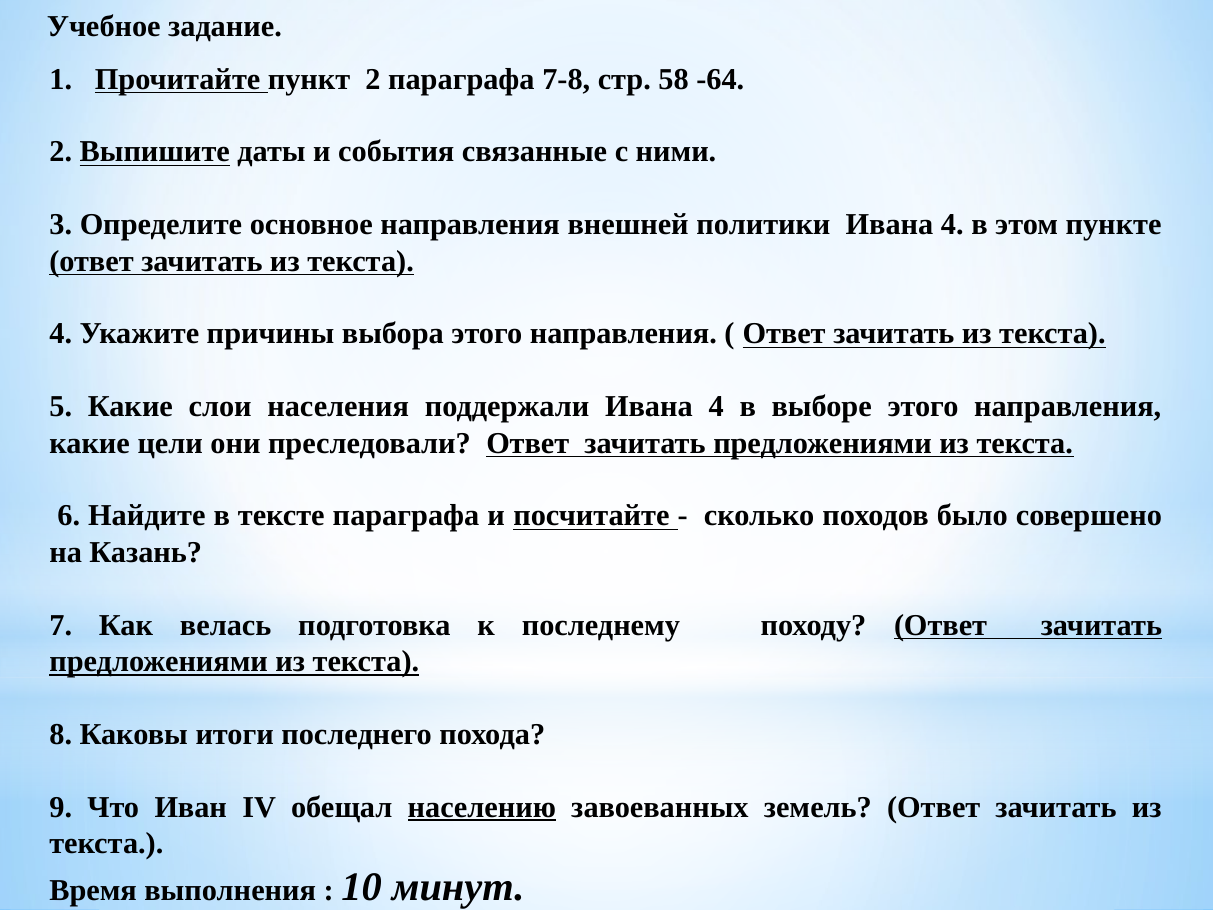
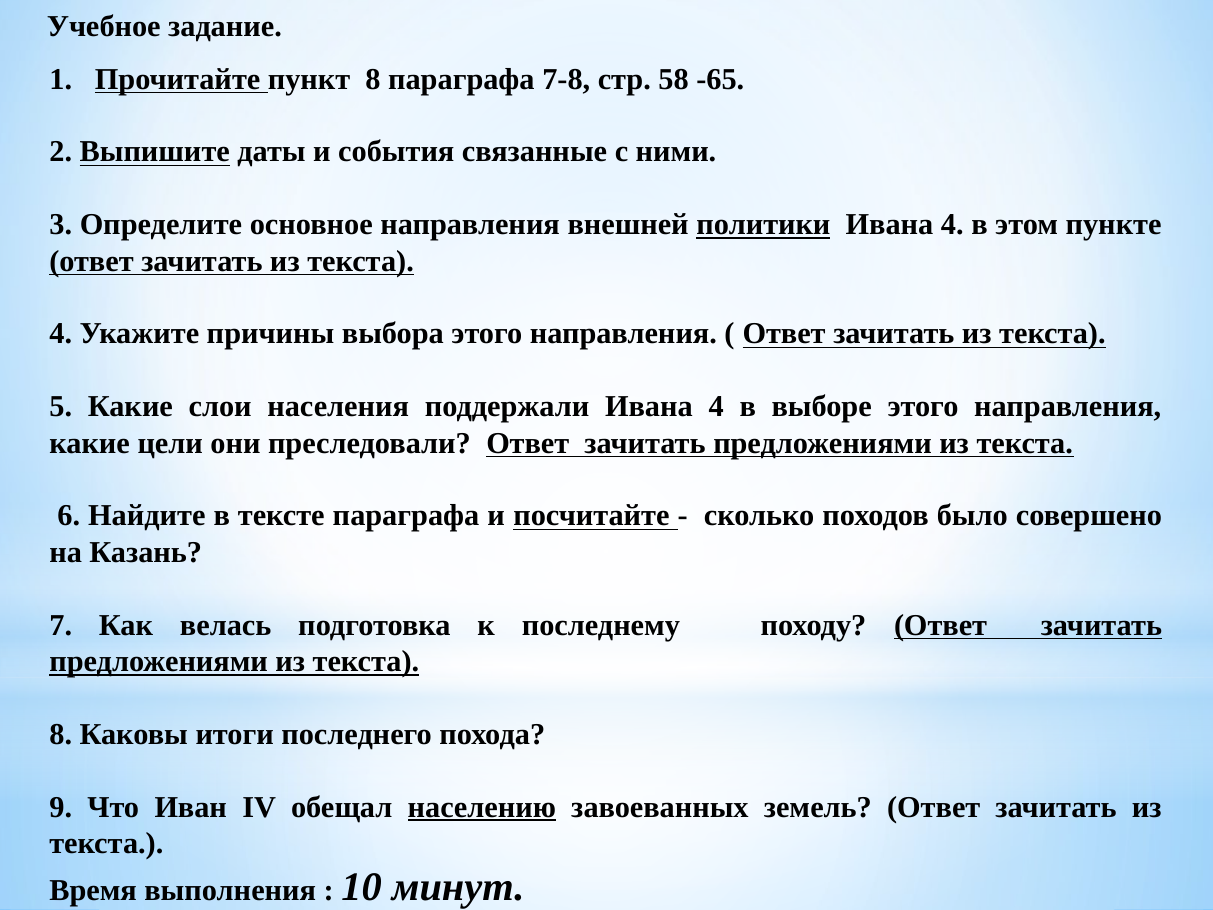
пункт 2: 2 -> 8 (373, 79)
-64: -64 -> -65 (720, 79)
политики underline: none -> present (763, 225)
